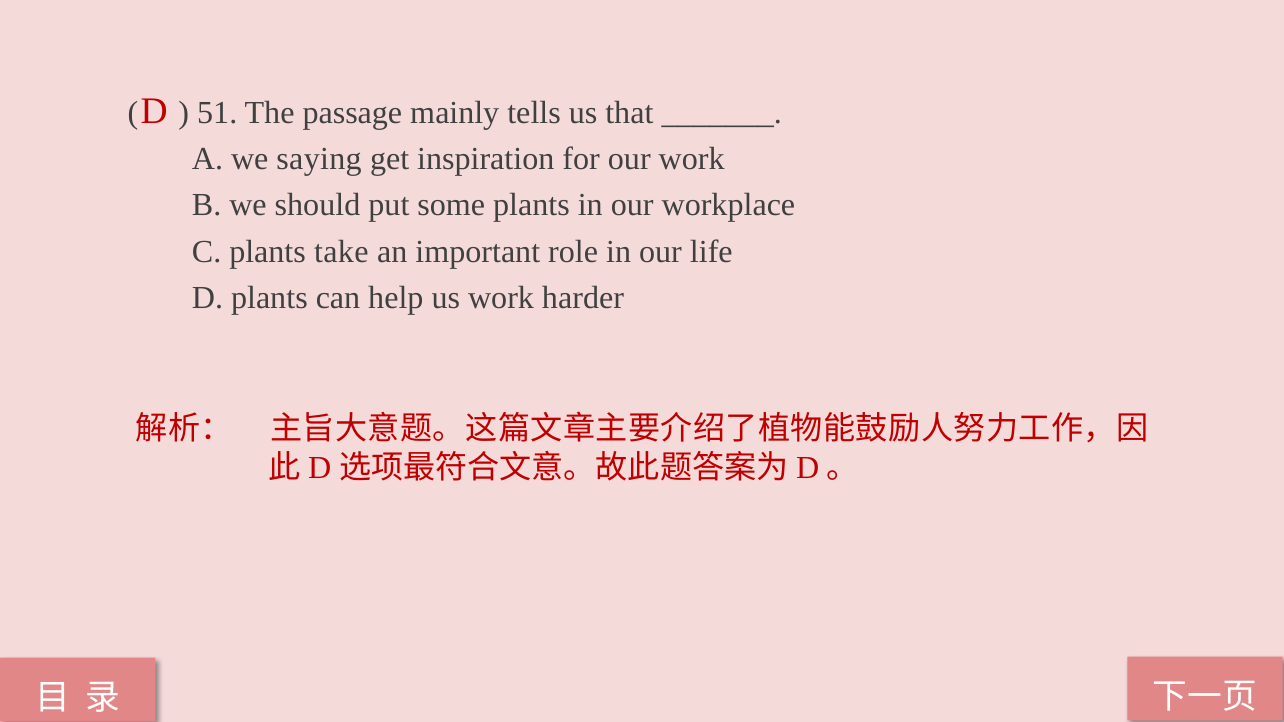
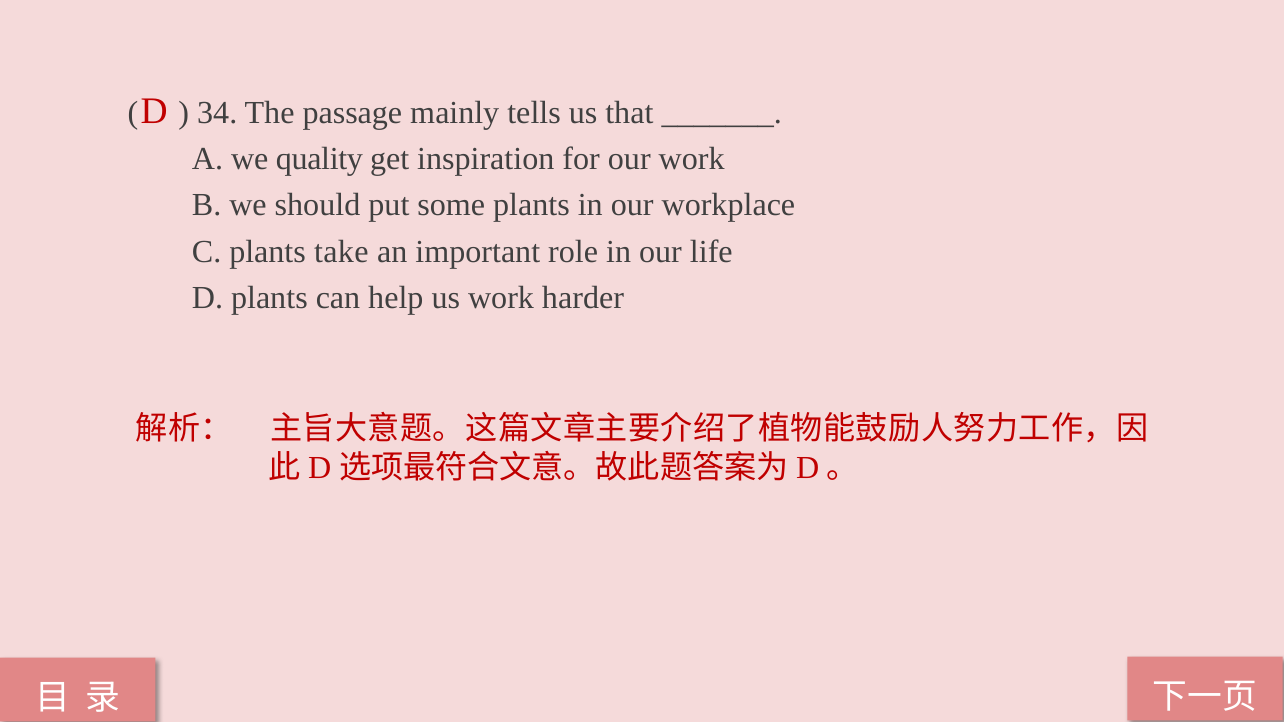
51: 51 -> 34 (217, 113)
saying: saying -> quality (319, 159)
